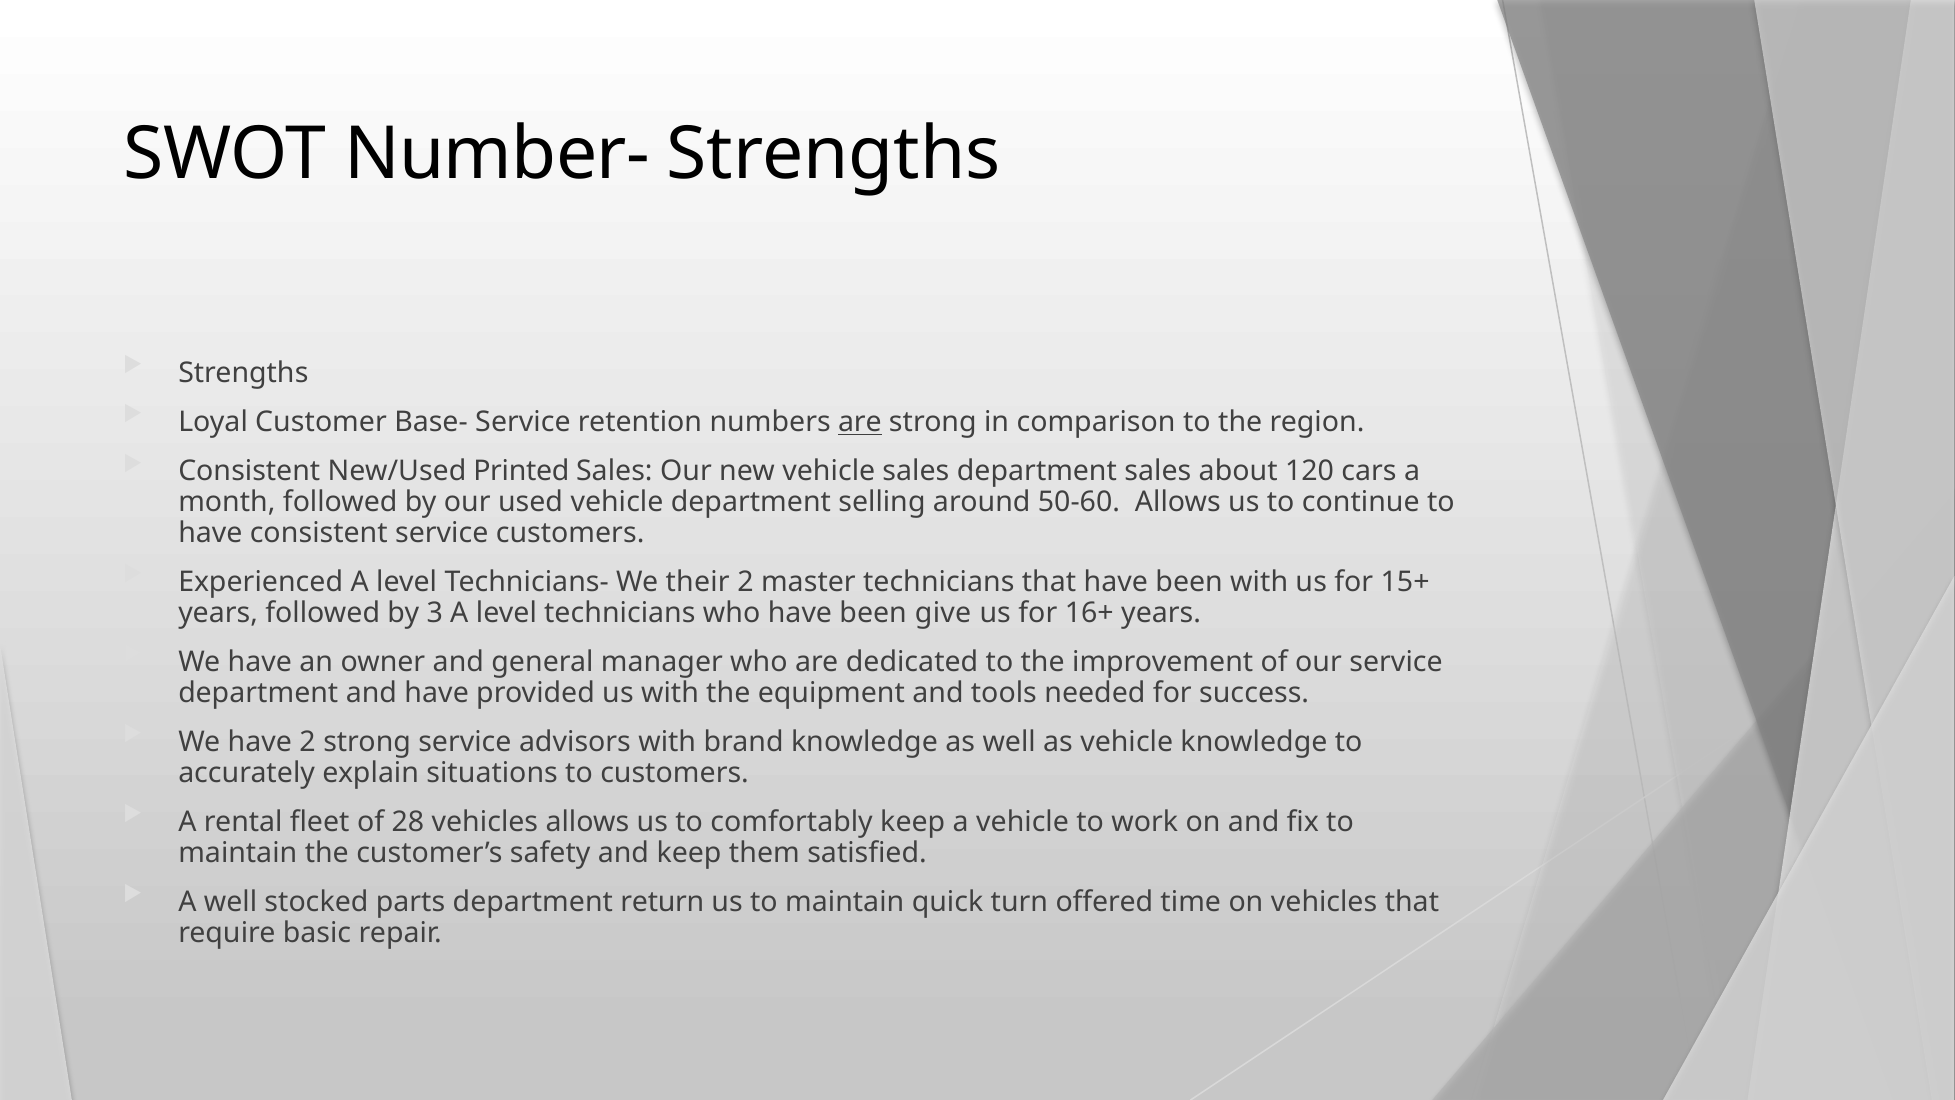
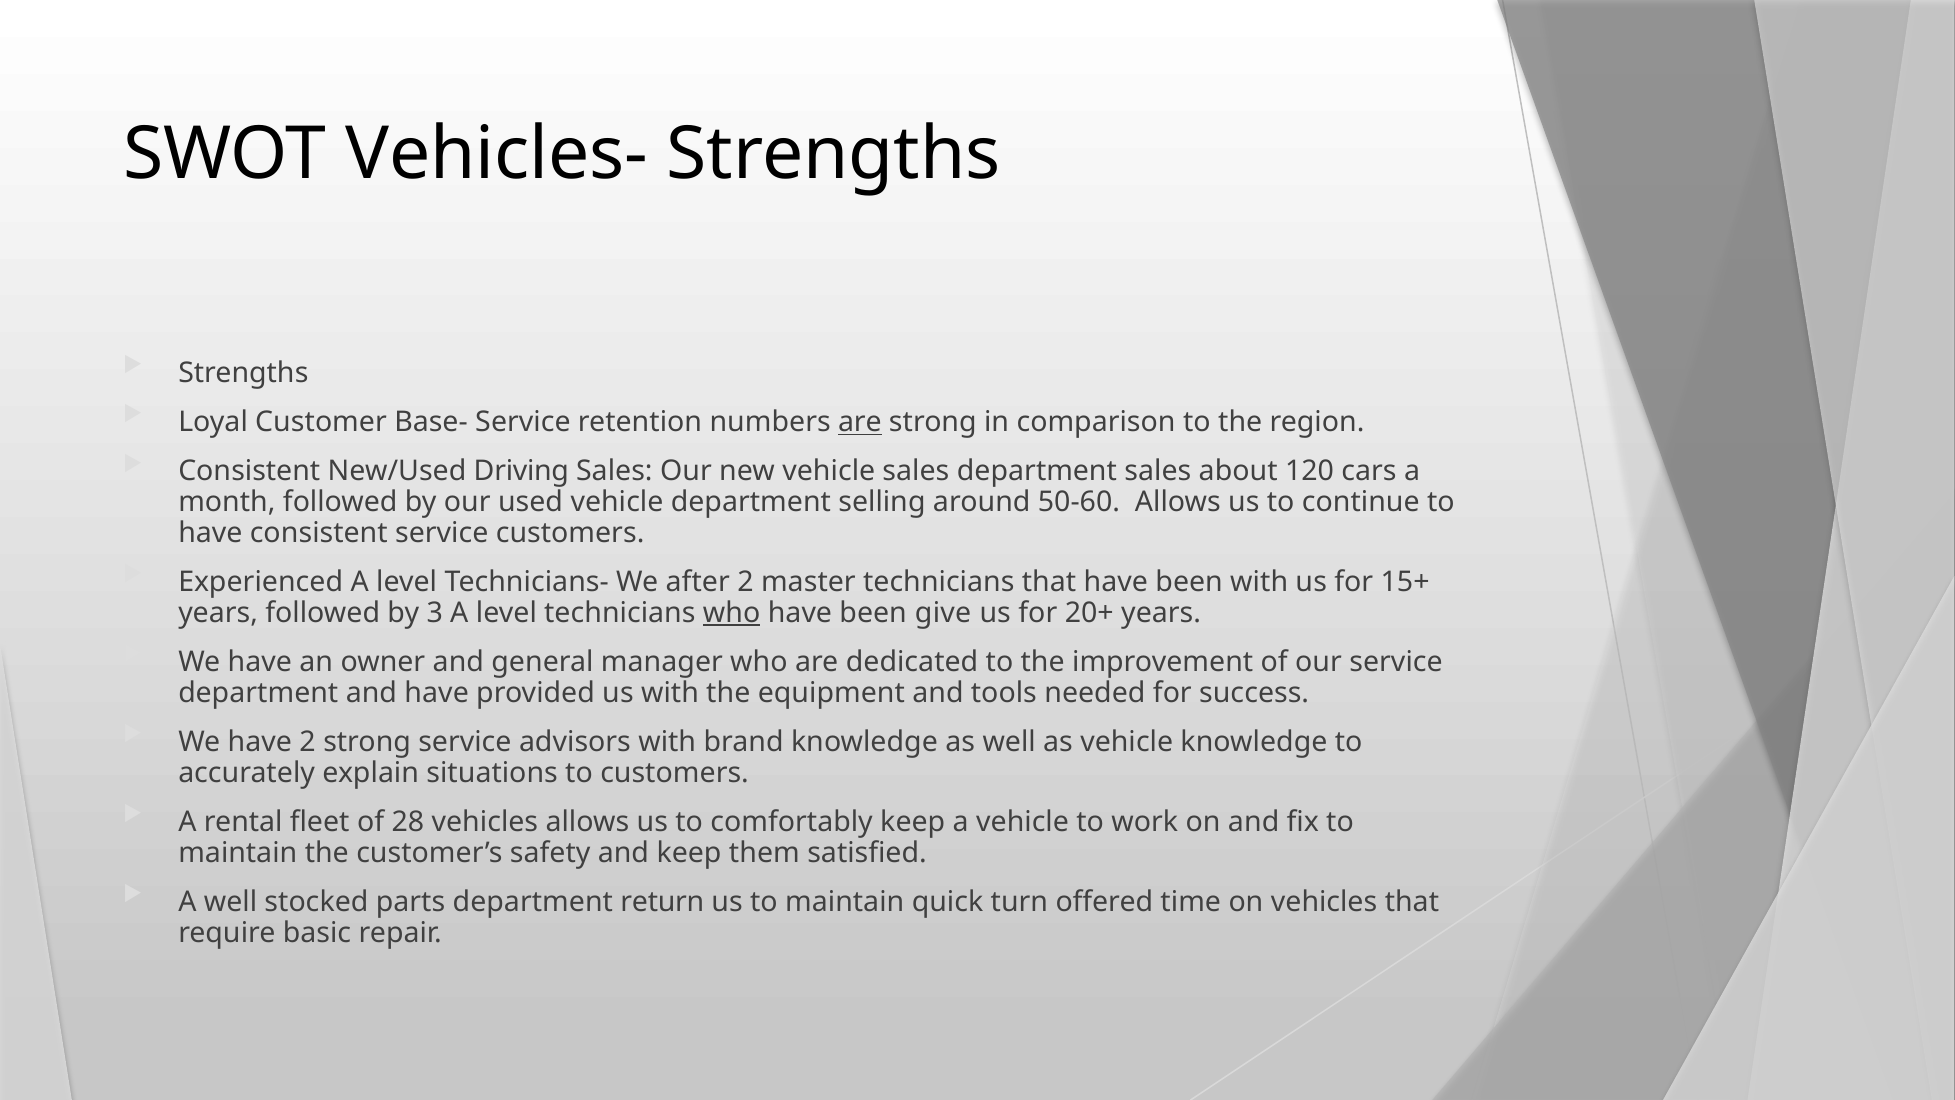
Number-: Number- -> Vehicles- (497, 154)
Printed: Printed -> Driving (521, 471)
their: their -> after (698, 582)
who underline: none -> present (732, 613)
16+: 16+ -> 20+ (1089, 613)
